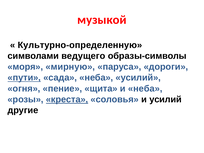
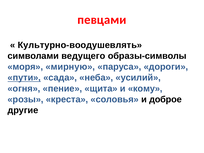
музыкой: музыкой -> певцами (102, 20)
Культурно-определенную: Культурно-определенную -> Культурно-воодушевлять (80, 45)
и неба: неба -> кому (145, 89)
креста underline: present -> none (67, 99)
и усилий: усилий -> доброе (165, 99)
